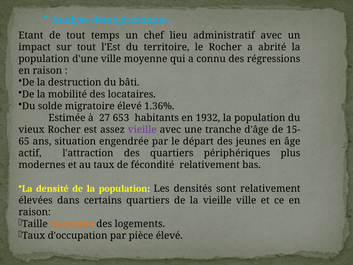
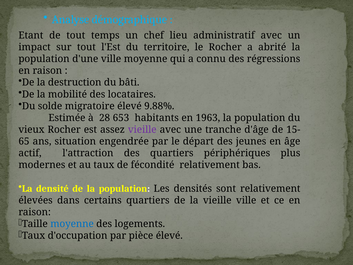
1.36%: 1.36% -> 9.88% (159, 106)
27: 27 -> 28 (105, 118)
1932: 1932 -> 1963 (208, 118)
moyenne colour: orange -> blue (72, 224)
